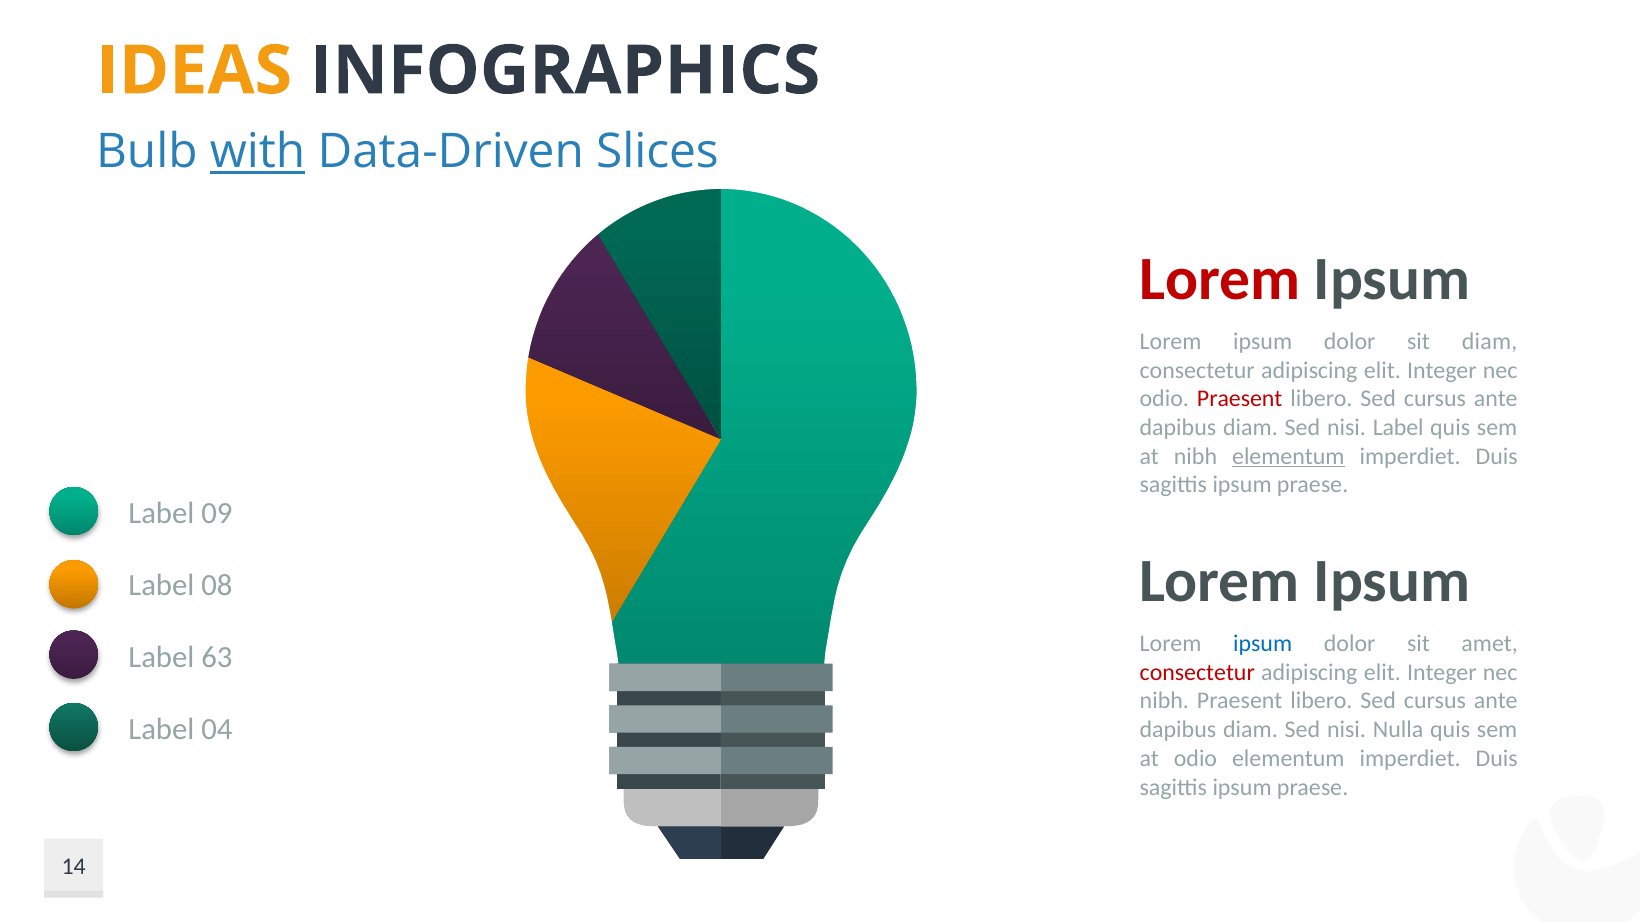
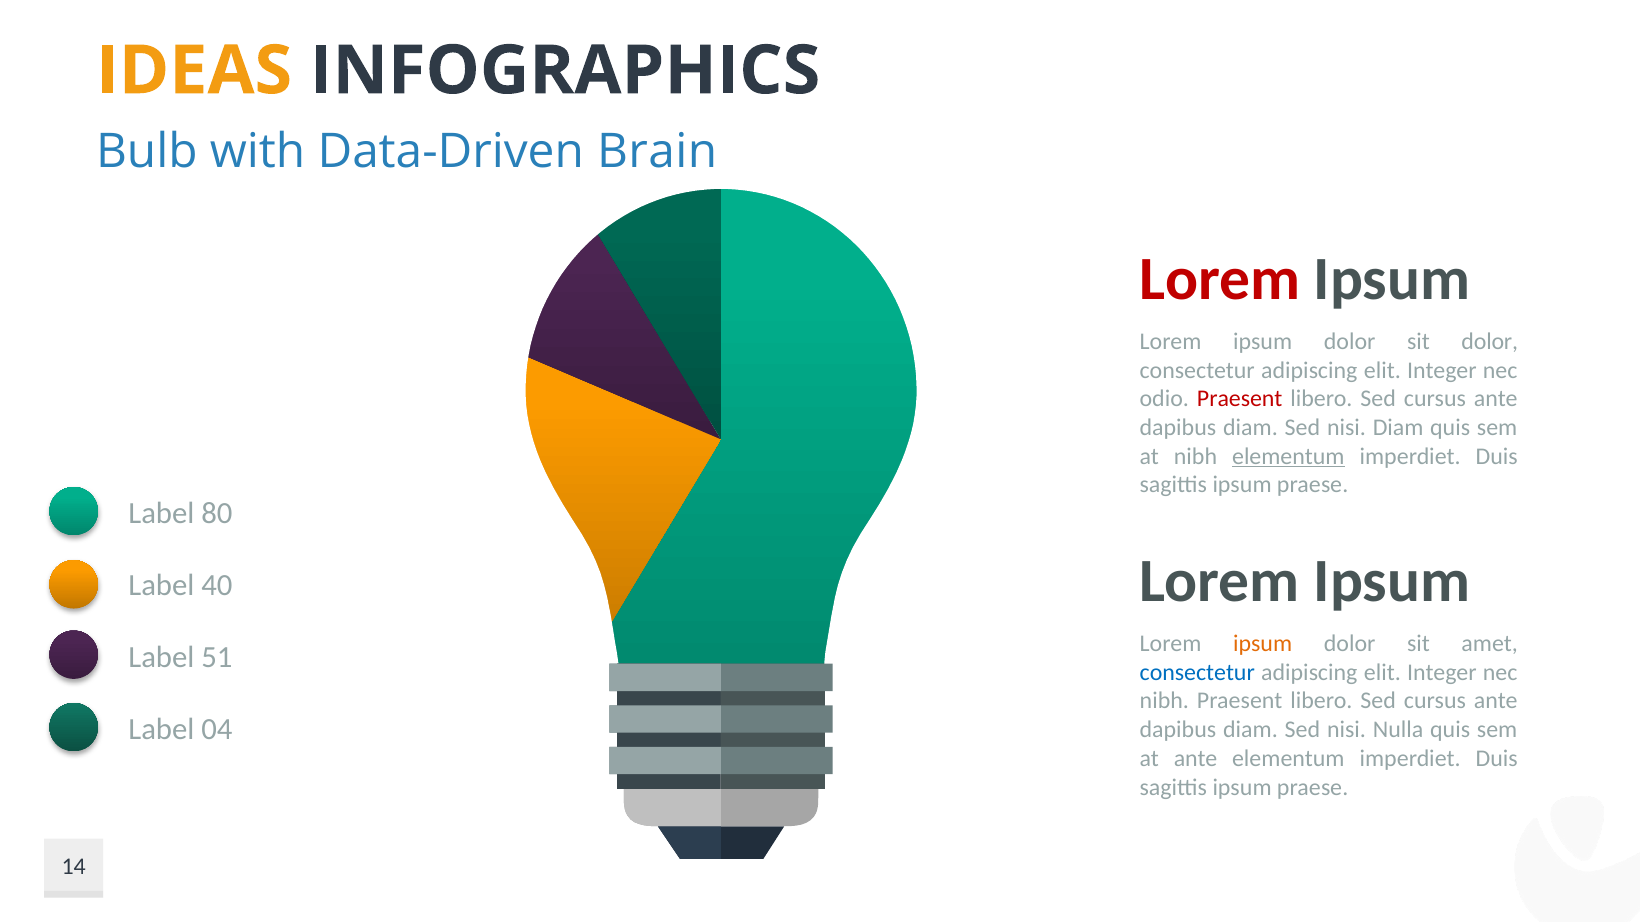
with underline: present -> none (258, 152)
Slices: Slices -> Brain (657, 152)
sit diam: diam -> dolor (1490, 342)
nisi Label: Label -> Diam (1398, 428)
09: 09 -> 80 (217, 514)
08: 08 -> 40 (217, 586)
ipsum colour: blue -> orange (1263, 644)
63: 63 -> 51 (217, 658)
consectetur colour: red -> blue (1197, 673)
at odio: odio -> ante (1196, 759)
